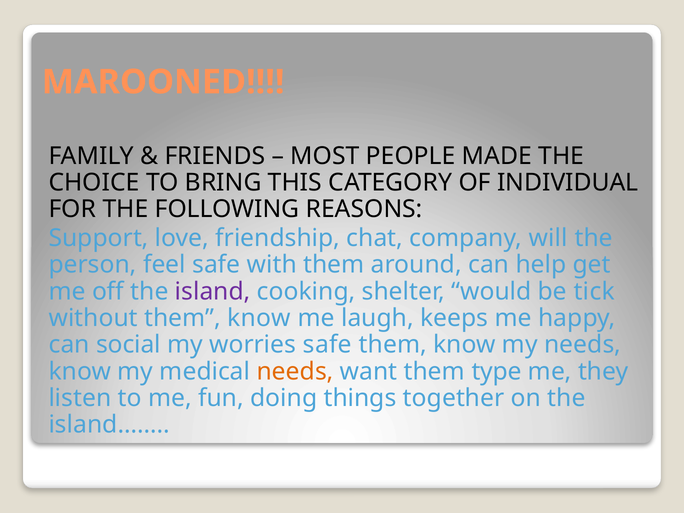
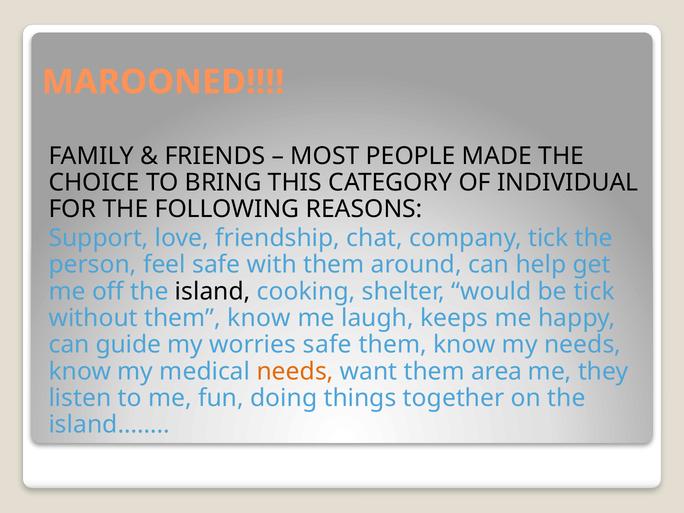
company will: will -> tick (548, 238)
island colour: purple -> black (213, 291)
social: social -> guide (128, 345)
type: type -> area (497, 371)
